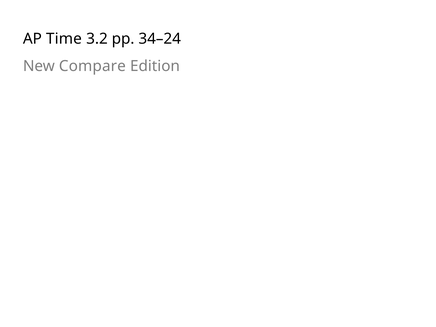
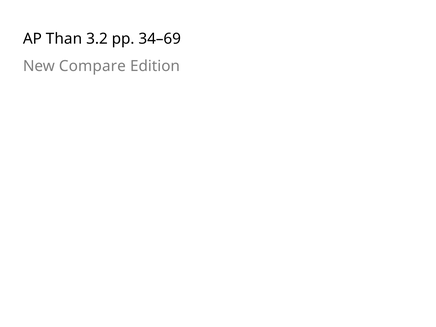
Time: Time -> Than (64, 39)
34–24: 34–24 -> 34–69 (160, 39)
